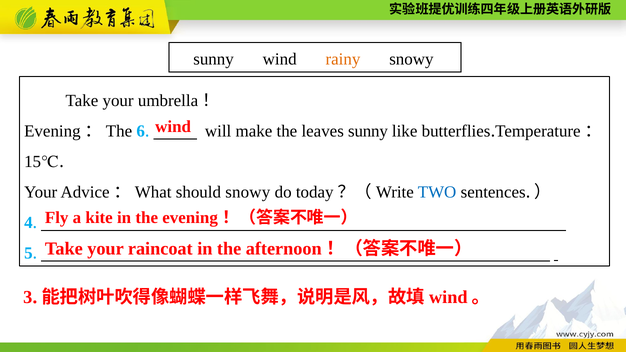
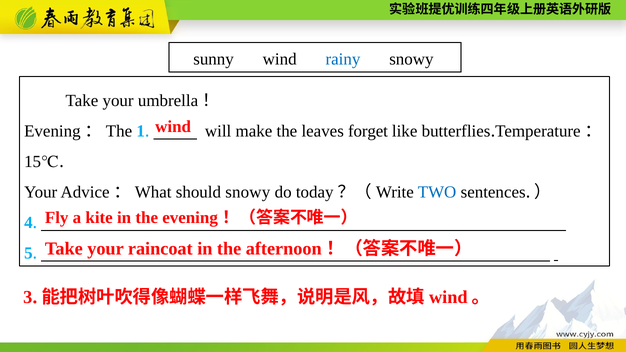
rainy colour: orange -> blue (343, 59)
6: 6 -> 1 (141, 131)
leaves sunny: sunny -> forget (368, 131)
